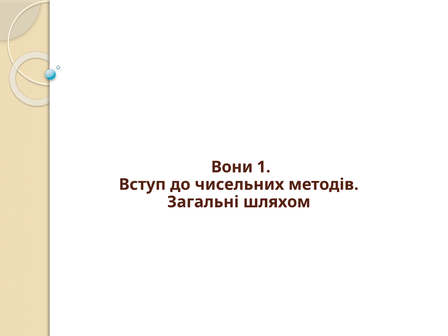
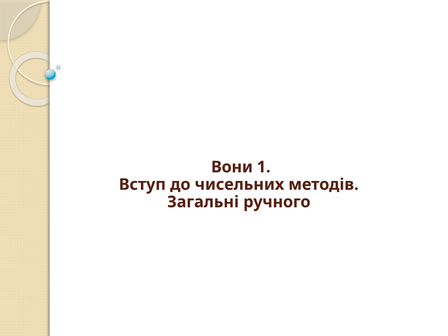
шляхом: шляхом -> ручного (277, 202)
